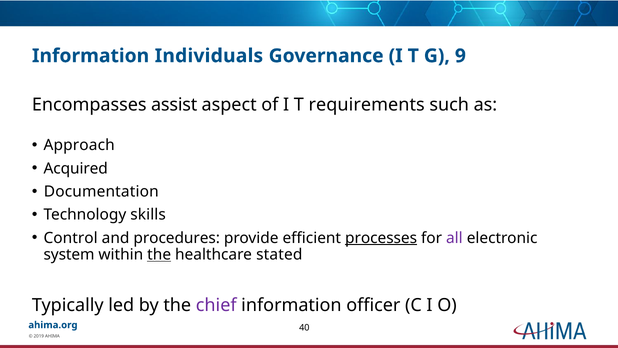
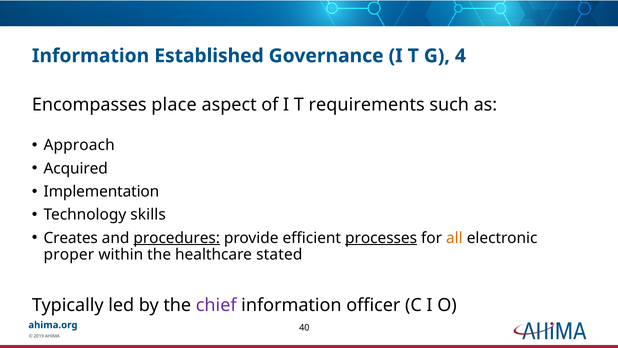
Individuals: Individuals -> Established (209, 56)
9: 9 -> 4 (460, 56)
assist: assist -> place (174, 104)
Documentation: Documentation -> Implementation (101, 191)
Control: Control -> Creates (71, 238)
procedures underline: none -> present (177, 238)
all colour: purple -> orange (454, 238)
system: system -> proper (69, 254)
the underline: present -> none (159, 254)
